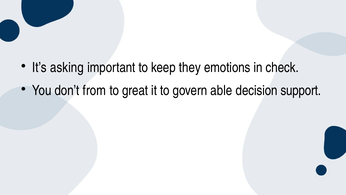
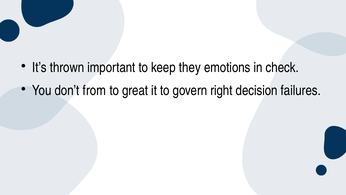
asking: asking -> thrown (67, 67)
able: able -> right (221, 90)
support: support -> failures (301, 90)
